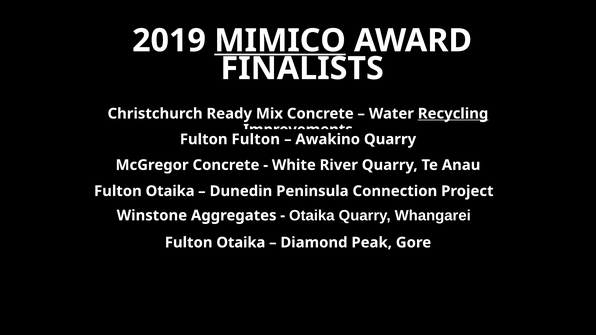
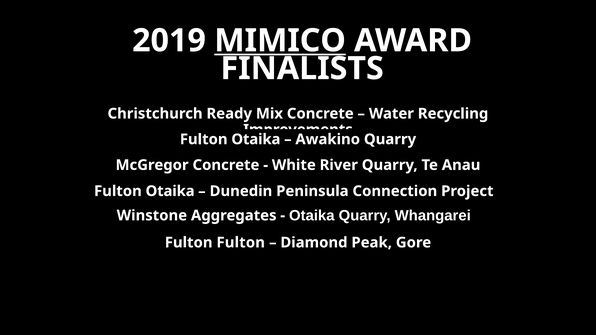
Recycling underline: present -> none (453, 114)
Fulton: Fulton -> Otaika (256, 139)
Otaika: Otaika -> Fulton (241, 243)
